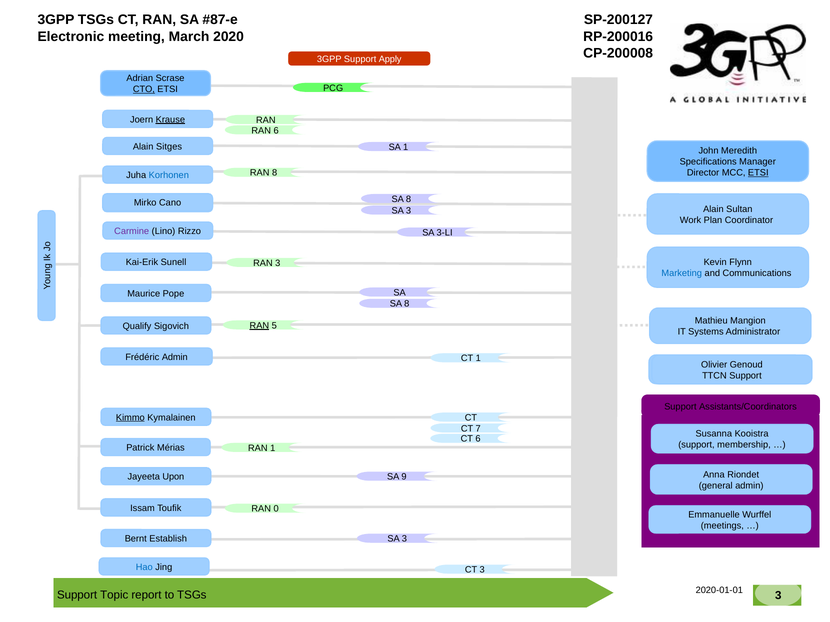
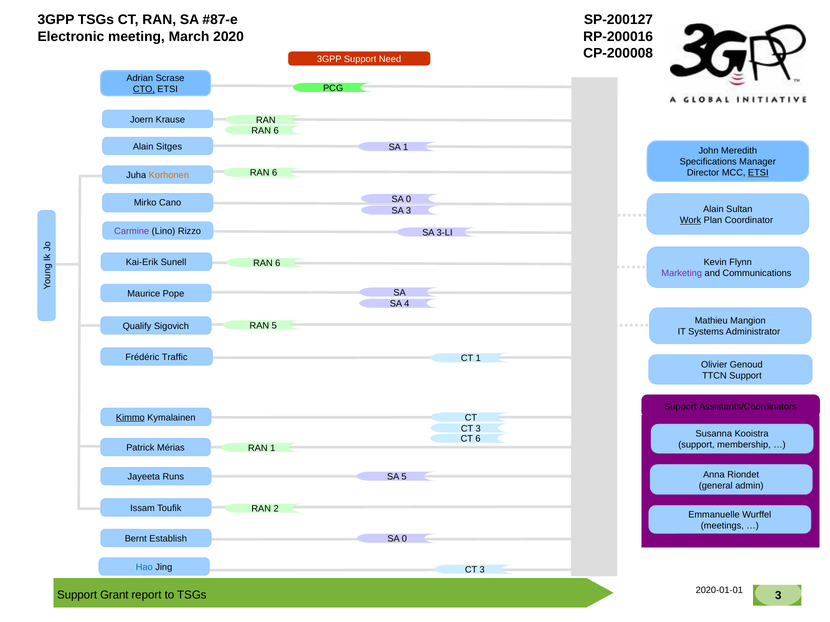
Apply: Apply -> Need (390, 59)
Krause underline: present -> none (170, 120)
8: 8 -> 6 (275, 173)
Korhonen colour: blue -> orange (169, 175)
8: 8 -> 0 (408, 199)
Work underline: none -> present (690, 220)
3: 3 -> 6 (278, 263)
Marketing colour: blue -> purple (682, 274)
8: 8 -> 4 (407, 304)
RAN underline: present -> none (259, 326)
Frédéric Admin: Admin -> Traffic (175, 357)
7: 7 -> 3 (478, 429)
Upon: Upon -> Runs (173, 477)
SA 9: 9 -> 5 (404, 477)
0: 0 -> 2 (276, 509)
3: 3 -> 0 (404, 539)
Topic: Topic -> Grant (114, 595)
